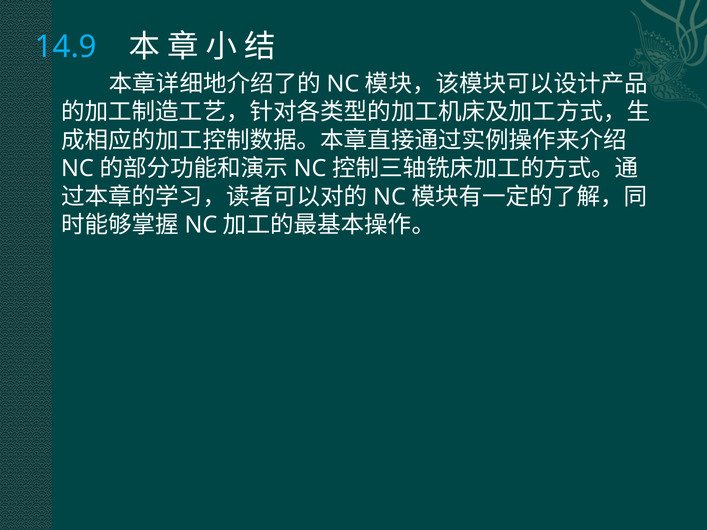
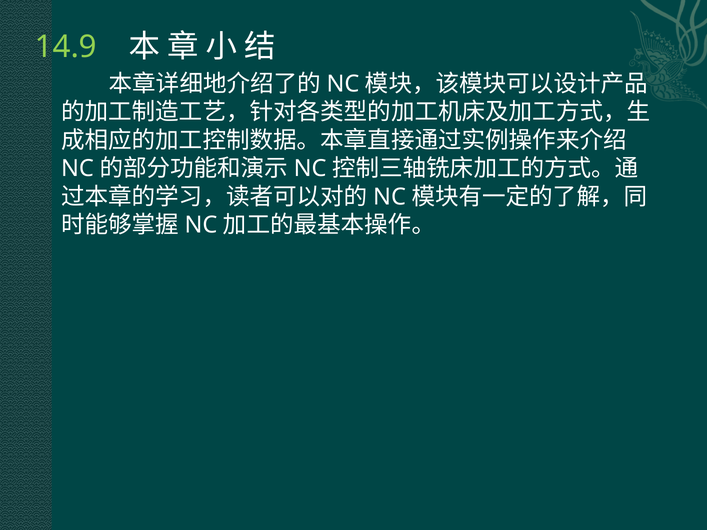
14.9 colour: light blue -> light green (66, 47)
